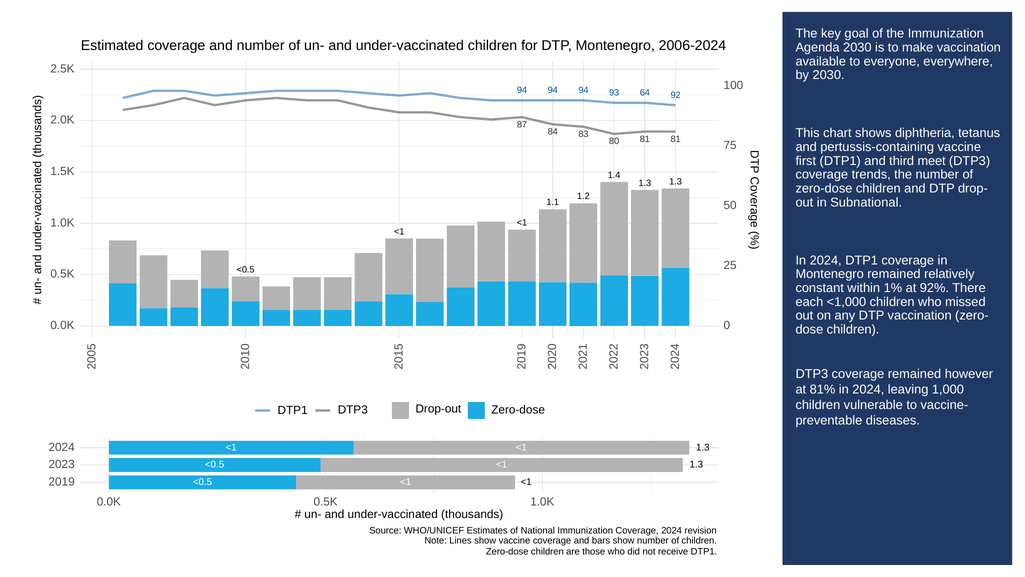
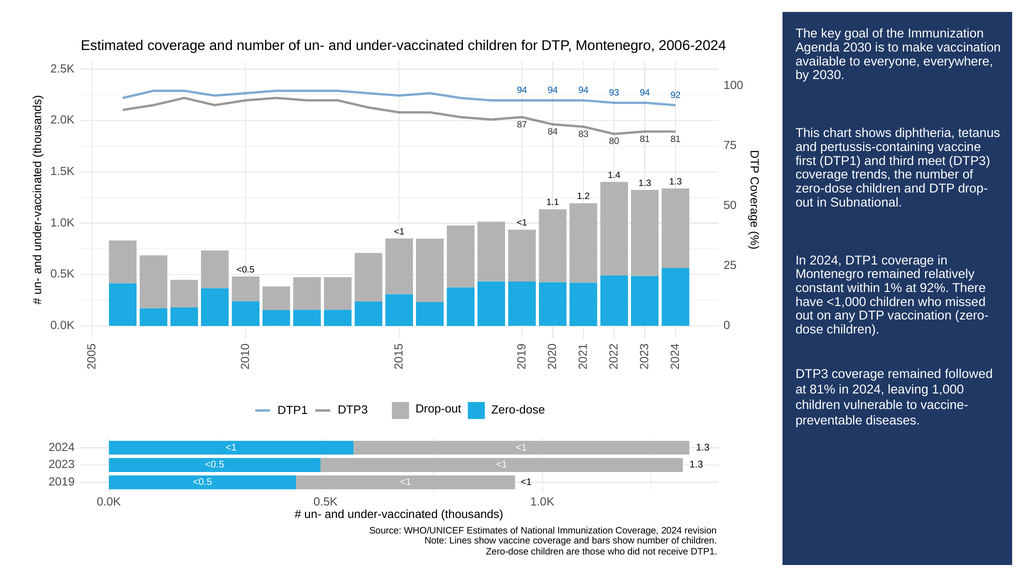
93 64: 64 -> 94 (645, 93)
each: each -> have (809, 302)
however: however -> followed (969, 374)
